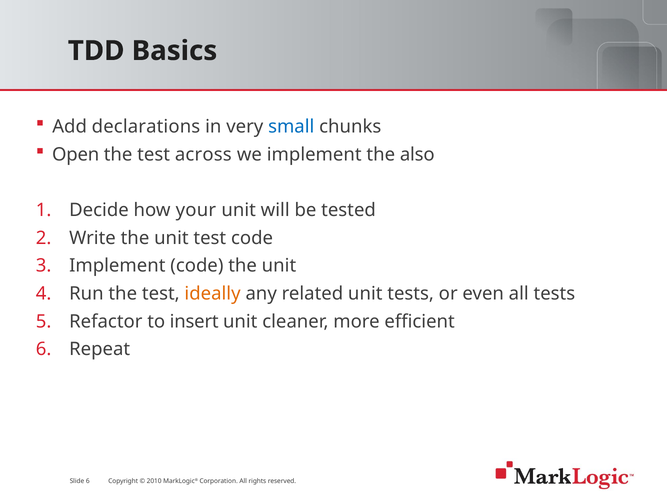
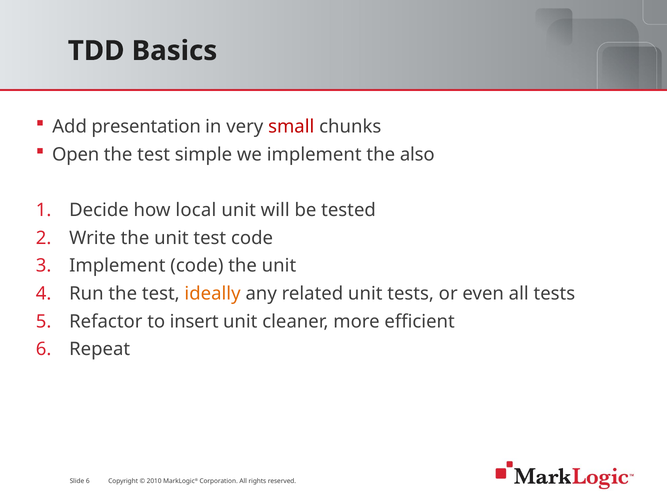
declarations: declarations -> presentation (146, 127)
small colour: blue -> red (291, 127)
across: across -> simple (203, 155)
your: your -> local (196, 210)
